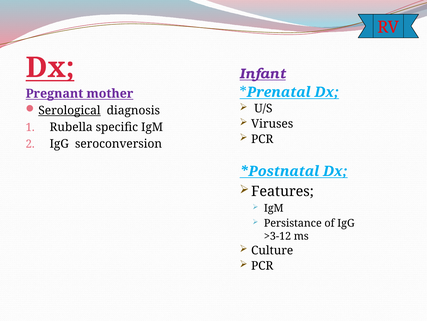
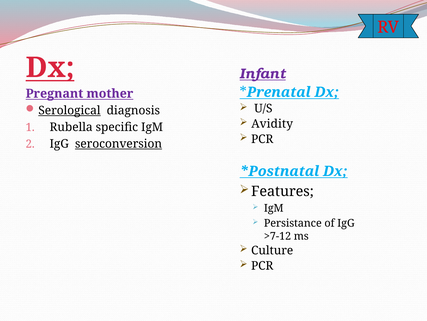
Viruses: Viruses -> Avidity (272, 124)
seroconversion underline: none -> present (119, 144)
>3-12: >3-12 -> >7-12 (278, 236)
